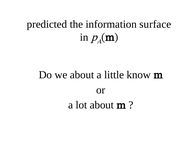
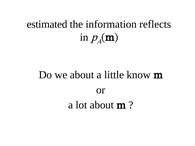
predicted: predicted -> estimated (47, 24)
surface: surface -> reflects (155, 24)
